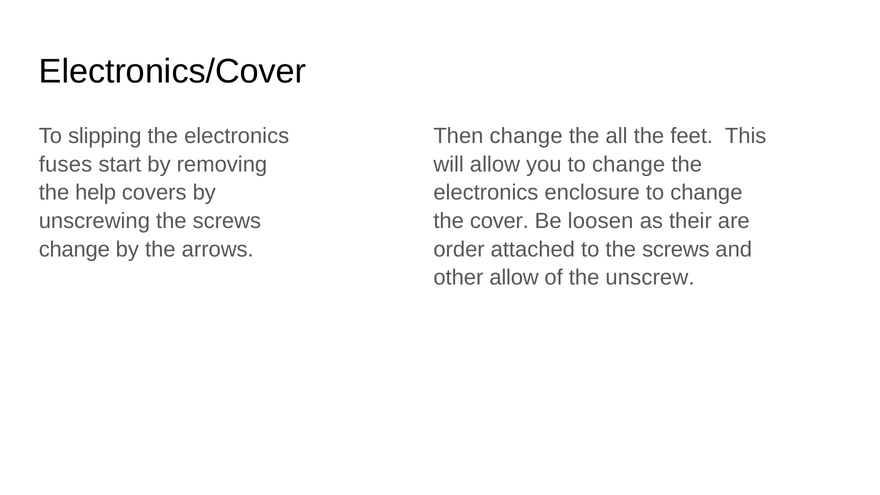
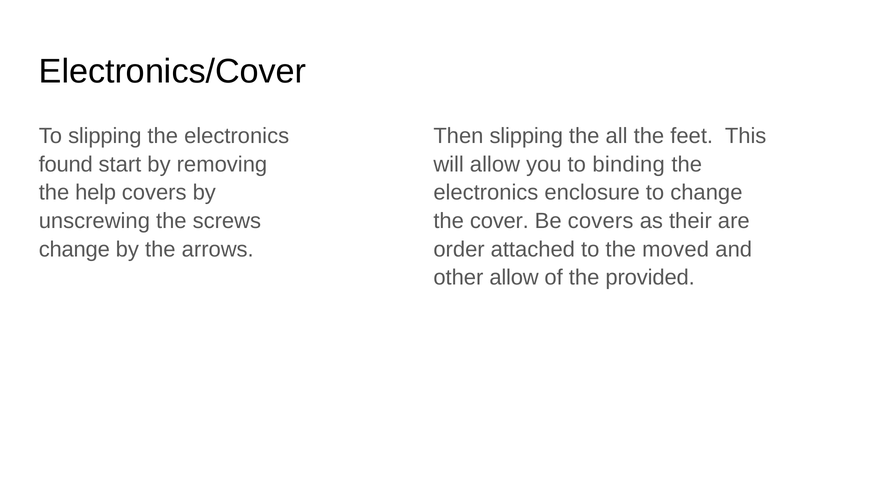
Then change: change -> slipping (526, 136)
fuses: fuses -> found (66, 164)
you to change: change -> binding (629, 164)
Be loosen: loosen -> covers (601, 221)
to the screws: screws -> moved (676, 249)
unscrew: unscrew -> provided (650, 278)
